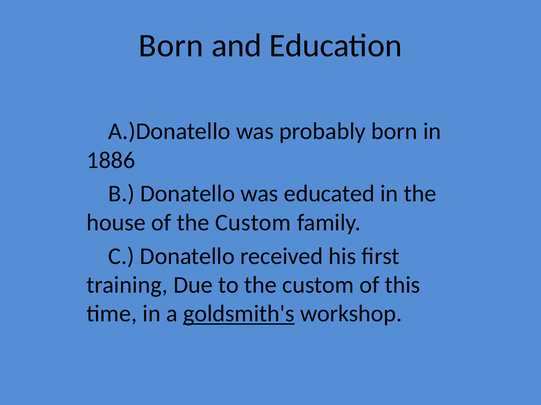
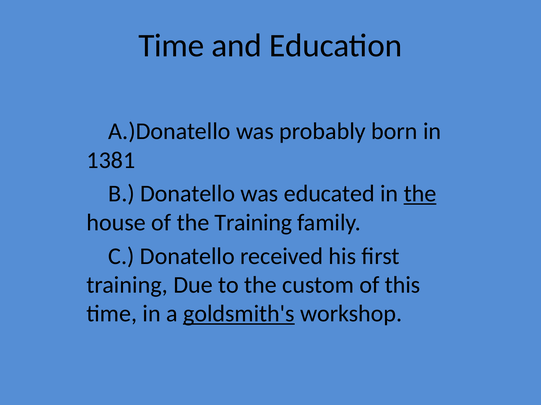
Born: Born -> Time (171, 46)
1886: 1886 -> 1381 (111, 160)
the underline: none -> present (420, 194)
of the Custom: Custom -> Training (253, 223)
